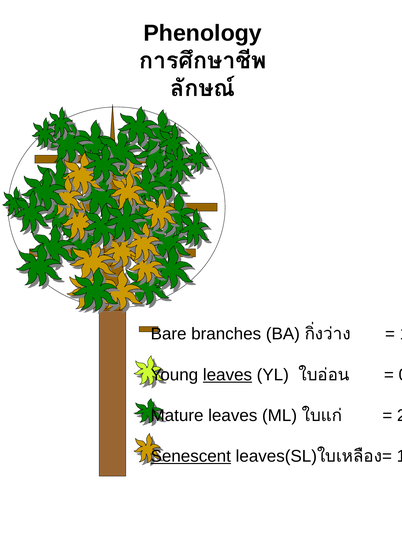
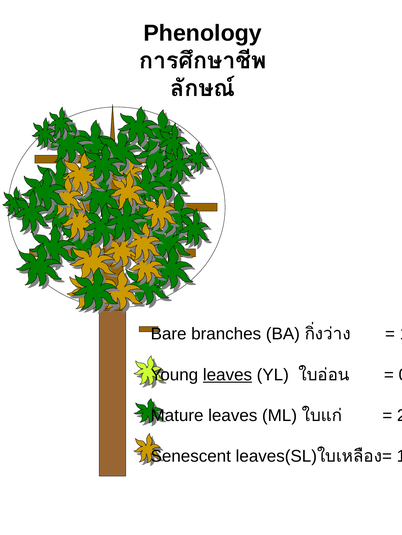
Senescent underline: present -> none (191, 457)
